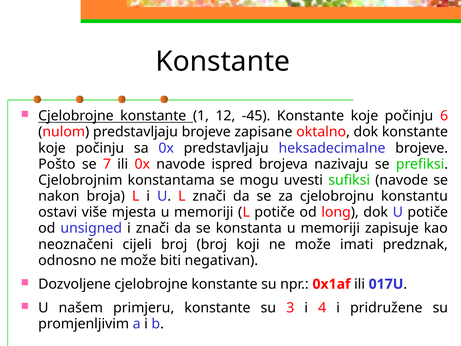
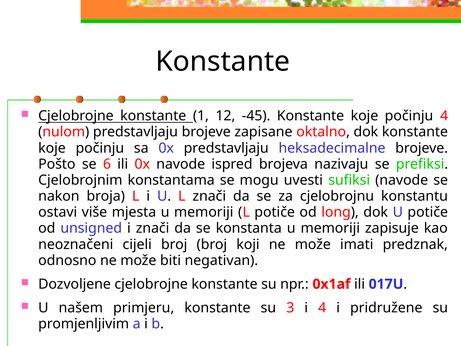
počinju 6: 6 -> 4 (444, 116)
7: 7 -> 6 (107, 164)
